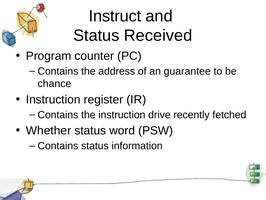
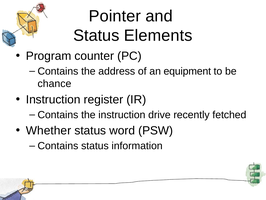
Instruct: Instruct -> Pointer (115, 16)
Received: Received -> Elements (158, 35)
guarantee: guarantee -> equipment (187, 71)
